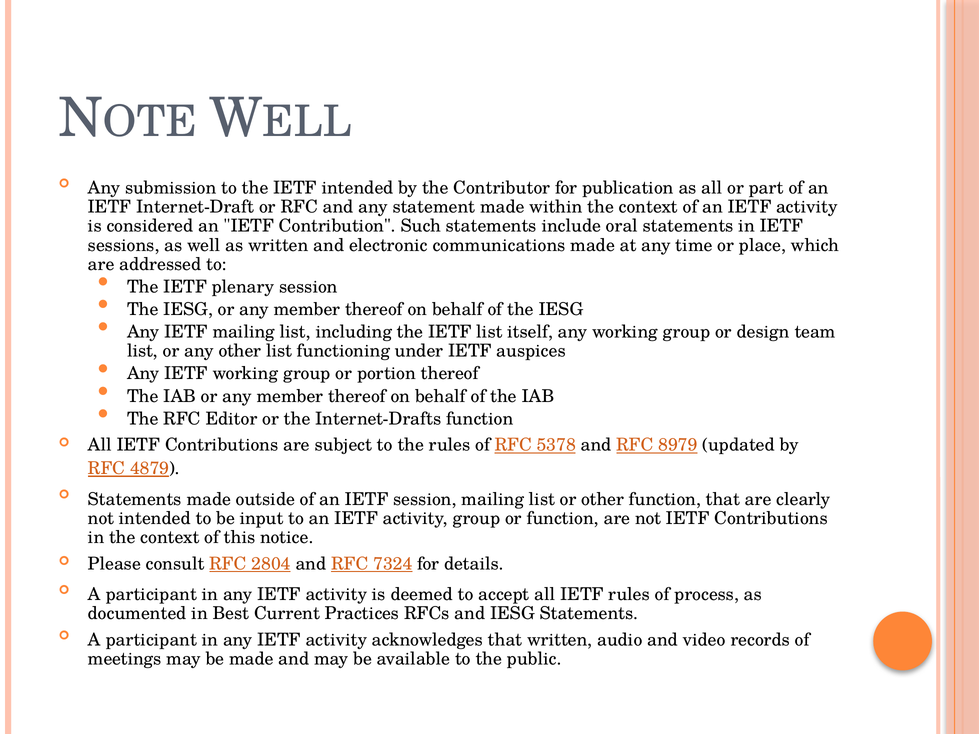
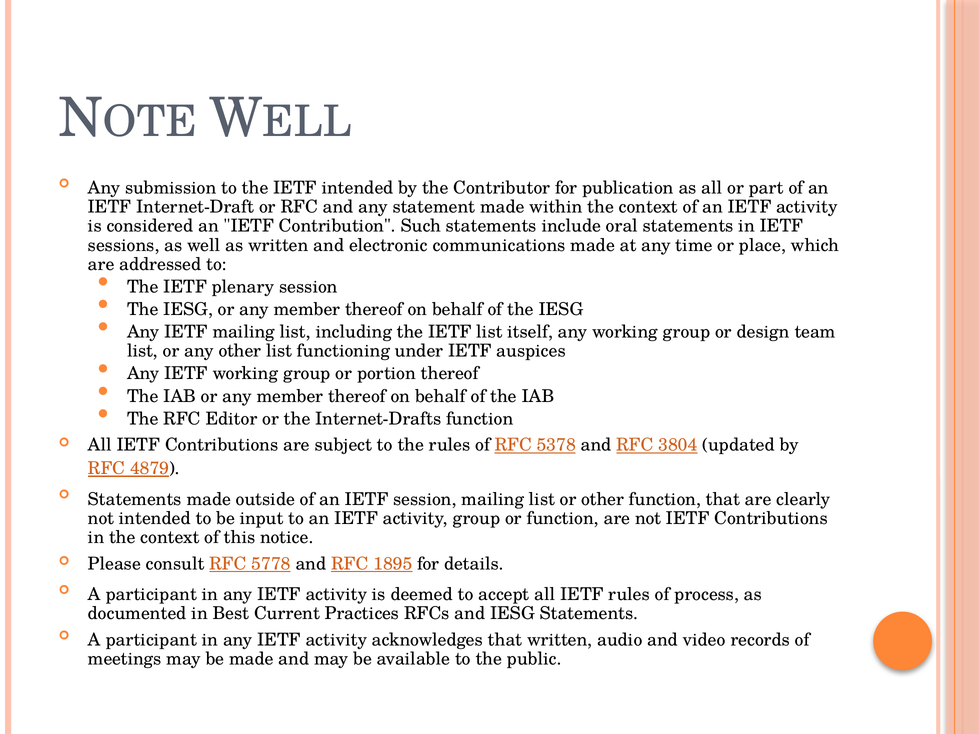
8979: 8979 -> 3804 (678, 445)
2804: 2804 -> 5778 (271, 564)
7324: 7324 -> 1895 (393, 564)
